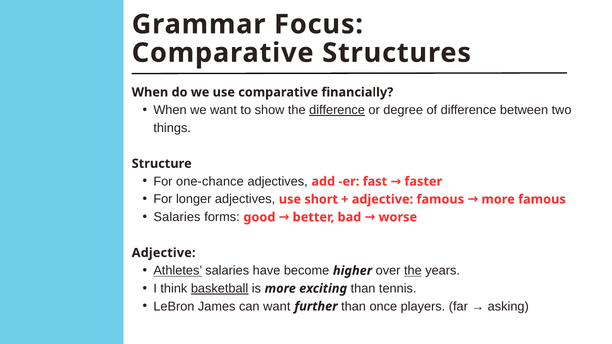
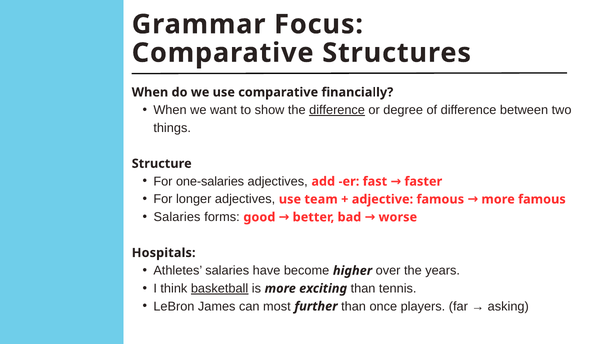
one-chance: one-chance -> one-salaries (210, 182)
short: short -> team (321, 199)
Adjective: Adjective -> Hospitals (164, 253)
Athletes underline: present -> none (178, 271)
the underline: present -> none (413, 271)
can want: want -> most (277, 307)
